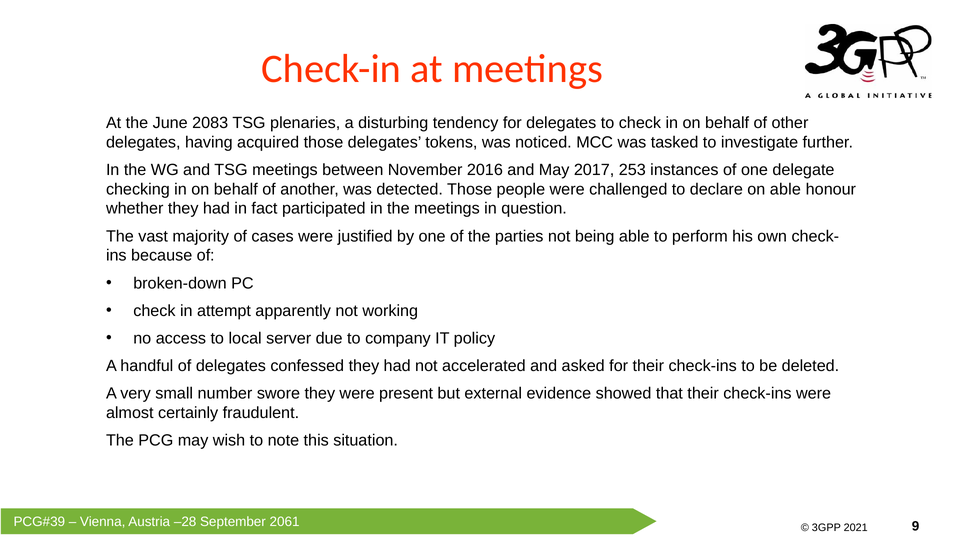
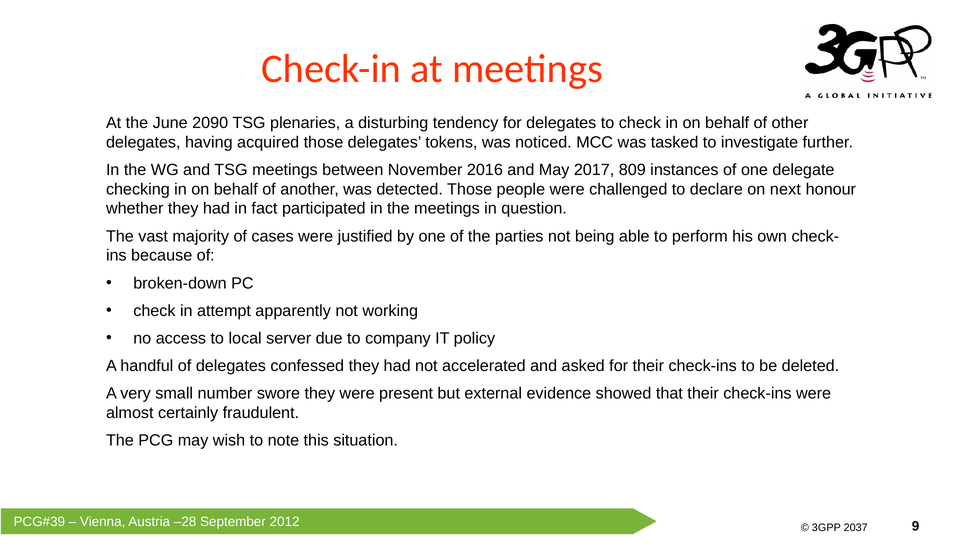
2083: 2083 -> 2090 (210, 123)
253: 253 -> 809 (632, 170)
on able: able -> next (785, 189)
2061: 2061 -> 2012 (285, 522)
2021: 2021 -> 2037 (856, 527)
